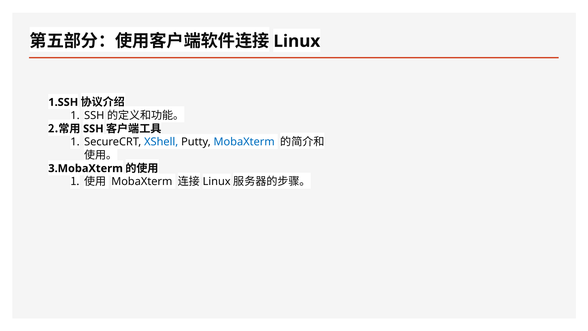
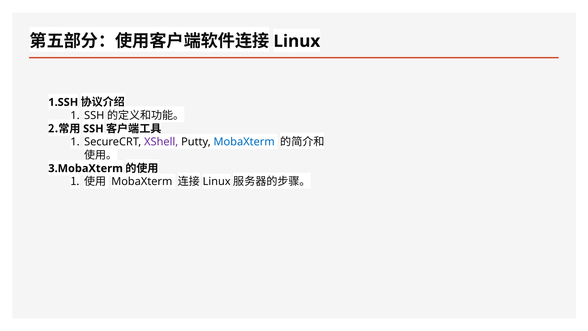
XShell colour: blue -> purple (161, 142)
